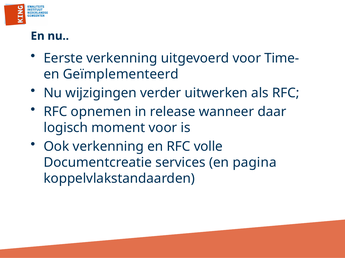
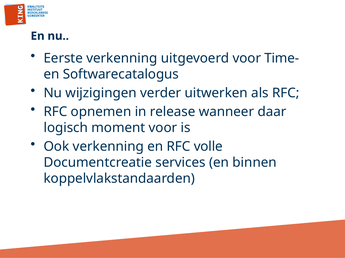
Geïmplementeerd: Geïmplementeerd -> Softwarecatalogus (121, 74)
pagina: pagina -> binnen (255, 163)
